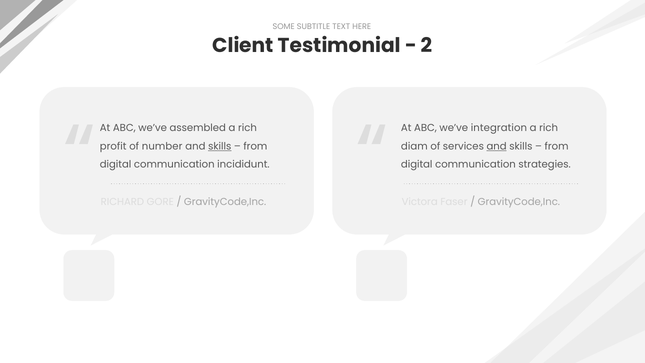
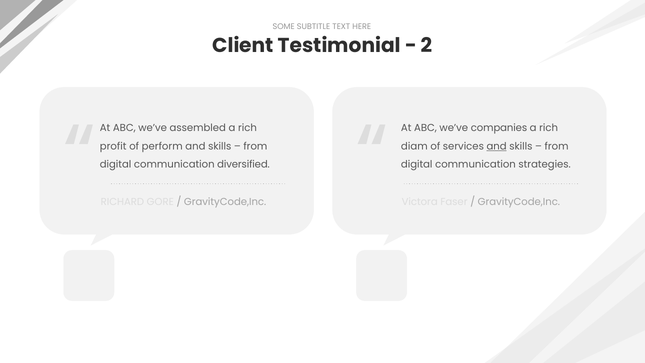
integration: integration -> companies (499, 128)
number: number -> perform (162, 146)
skills underline: present -> none (220, 146)
incididunt: incididunt -> diversified (243, 164)
